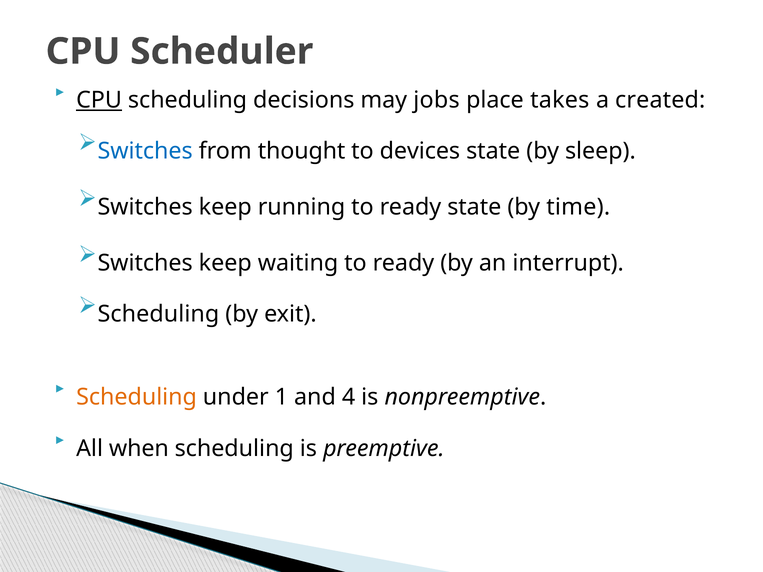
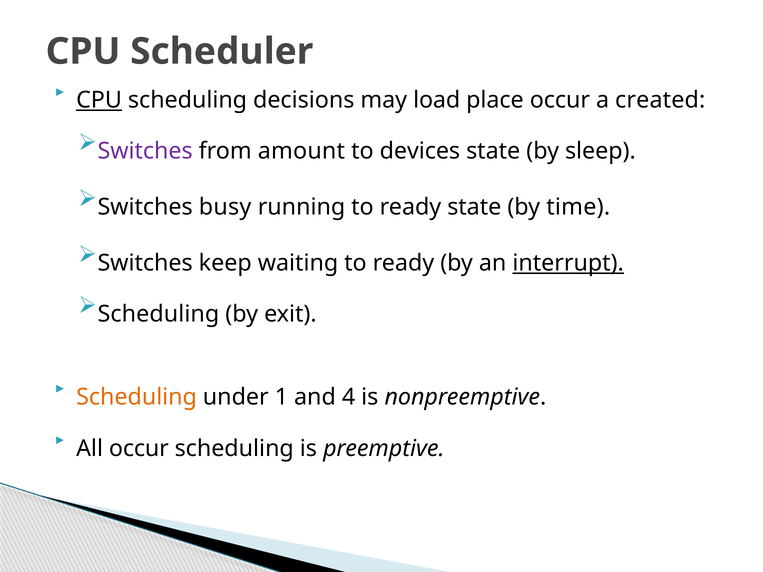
jobs: jobs -> load (437, 100)
place takes: takes -> occur (560, 100)
Switches colour: blue -> purple (145, 151)
thought: thought -> amount (301, 151)
keep: keep -> busy (225, 207)
interrupt underline: none -> present (568, 263)
All when: when -> occur (139, 449)
